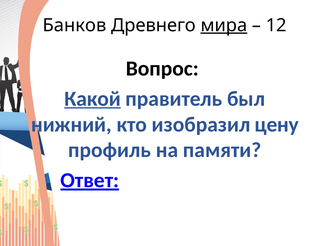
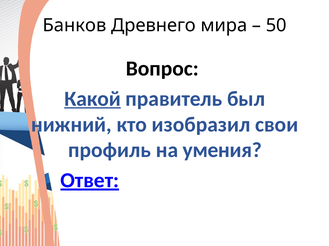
мира underline: present -> none (224, 25)
12: 12 -> 50 (276, 25)
цену: цену -> свои (277, 125)
памяти: памяти -> умения (222, 151)
